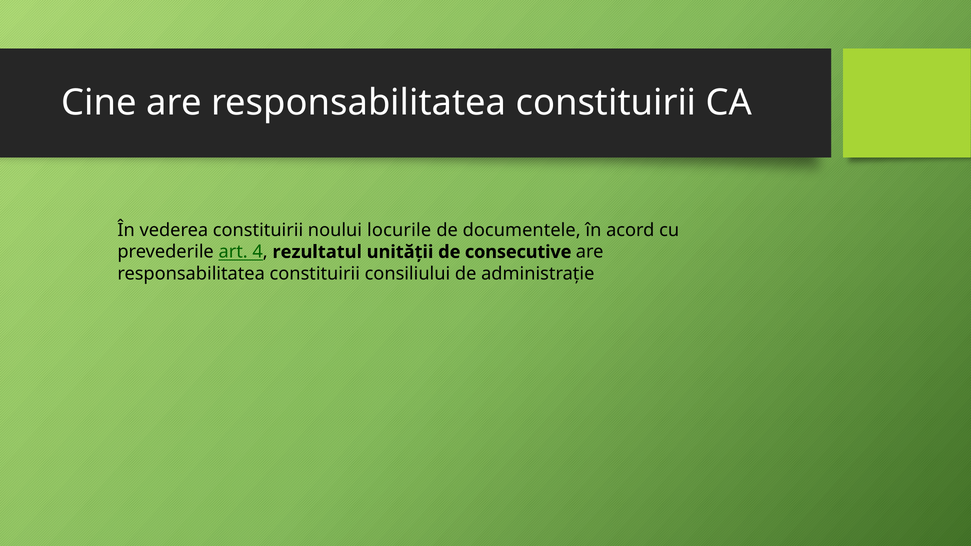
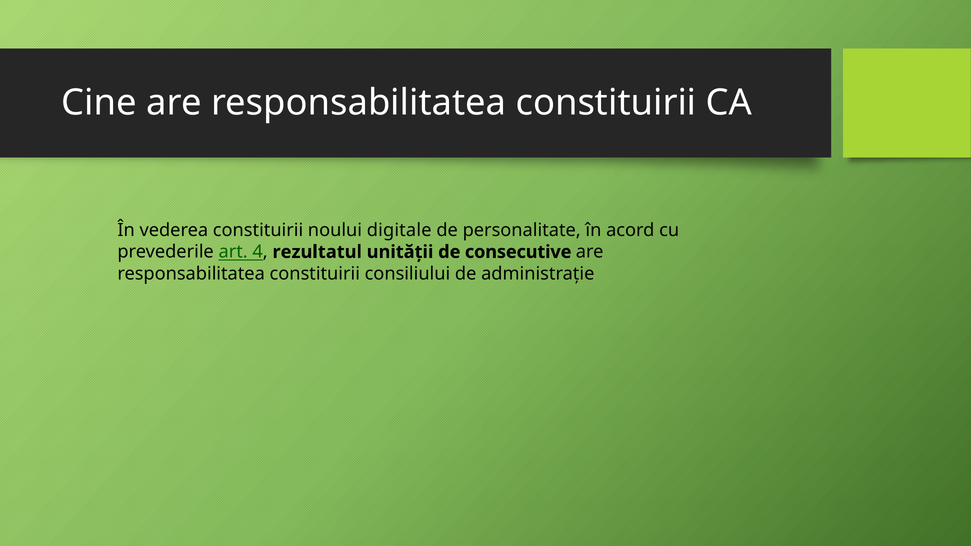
locurile: locurile -> digitale (399, 230)
documentele: documentele -> personalitate (522, 230)
